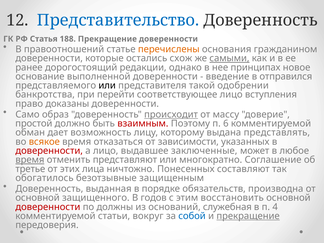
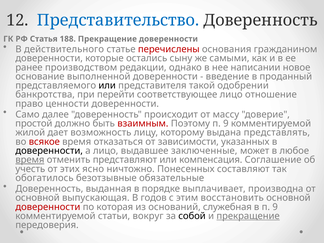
правоотношений: правоотношений -> действительного (64, 49)
перечислены colour: orange -> red (169, 49)
схож: схож -> сыну (181, 58)
самыми underline: present -> none (229, 58)
дорогостоящий: дорогостоящий -> производством (81, 67)
принципах: принципах -> написании (255, 67)
отправился: отправился -> проданный (286, 76)
вступления: вступления -> отношение (271, 95)
доказаны: доказаны -> ценности (67, 104)
образ: образ -> далее (55, 114)
происходит underline: present -> none (171, 114)
Поэтому п 6: 6 -> 9 (226, 124)
обман: обман -> жилой (30, 133)
всякое colour: orange -> red (44, 142)
доверенности colour: red -> black (49, 151)
многократно: многократно -> компенсация (211, 160)
третье: третье -> учесть (30, 169)
лица: лица -> ясно (93, 169)
защищенным: защищенным -> обязательные (172, 178)
обязательств: обязательств -> выплачивает (214, 189)
защищенного: защищенного -> выпускающая (96, 198)
должны: должны -> которая (115, 207)
в п 4: 4 -> 9 (275, 207)
собой colour: blue -> black (192, 216)
